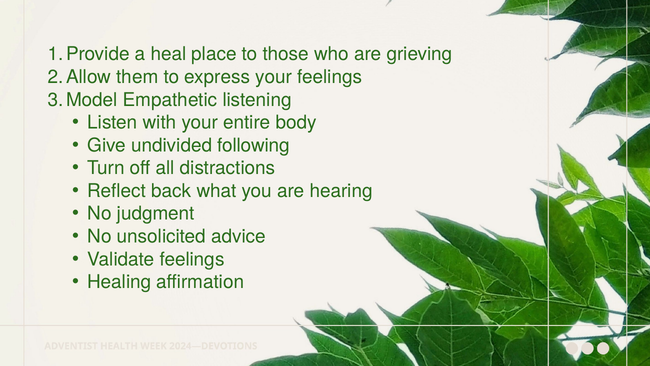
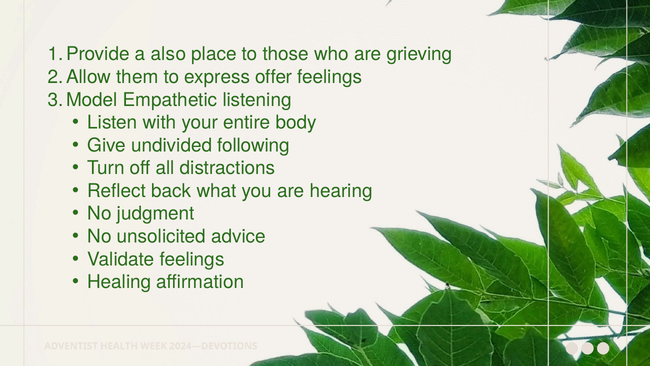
heal: heal -> also (168, 54)
express your: your -> offer (274, 77)
